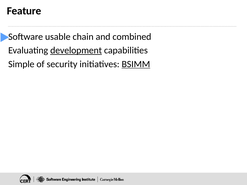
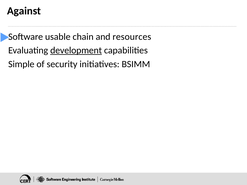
Feature: Feature -> Against (24, 11)
combined: combined -> resources (132, 37)
BSIMM underline: present -> none (136, 64)
